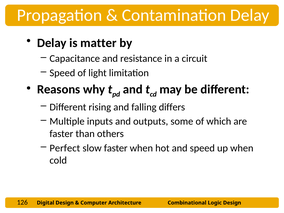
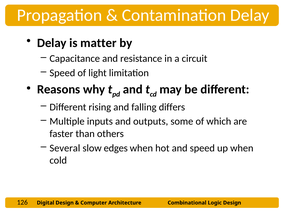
Perfect: Perfect -> Several (65, 148)
slow faster: faster -> edges (116, 148)
